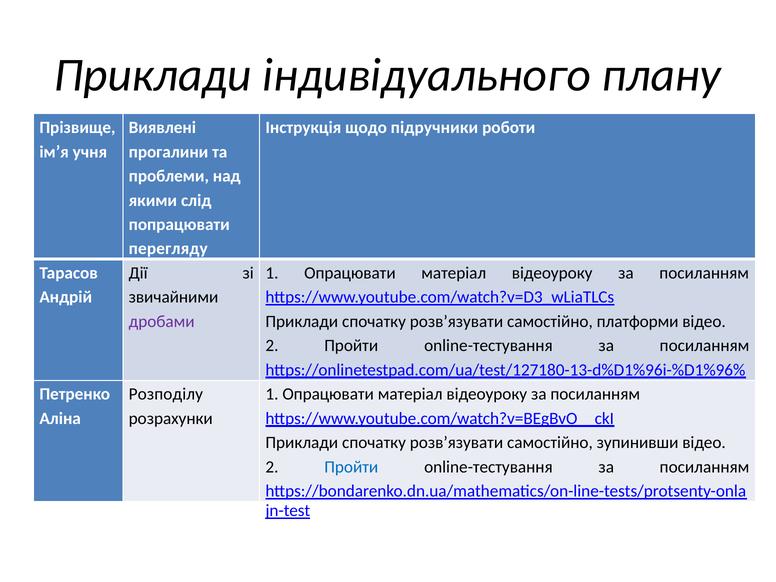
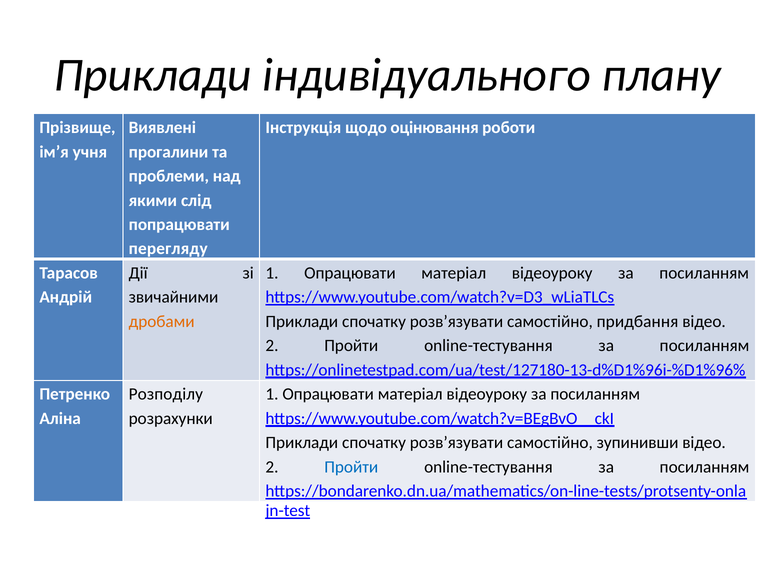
підручники: підручники -> оцінювання (435, 128)
дробами colour: purple -> orange (162, 322)
платформи: платформи -> придбання (638, 322)
